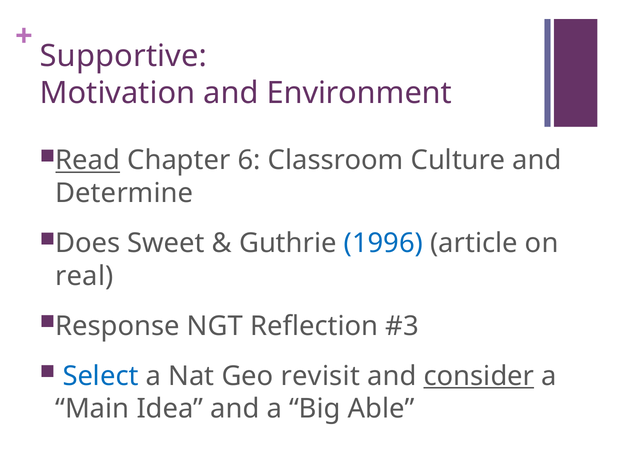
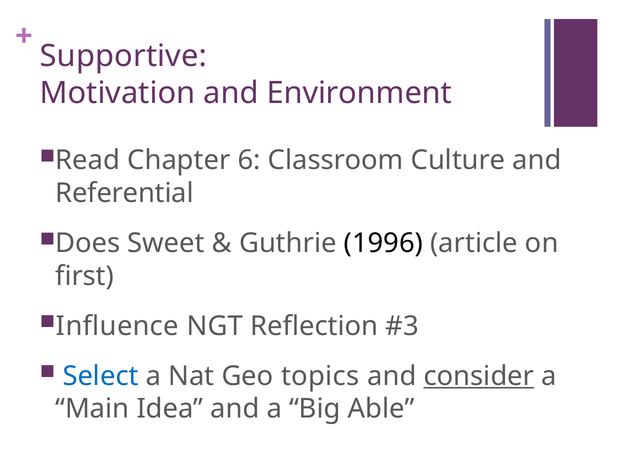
Read underline: present -> none (88, 161)
Determine: Determine -> Referential (124, 193)
1996 colour: blue -> black (383, 244)
real: real -> first (85, 276)
Response: Response -> Influence (117, 327)
revisit: revisit -> topics (320, 377)
